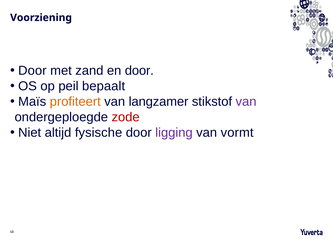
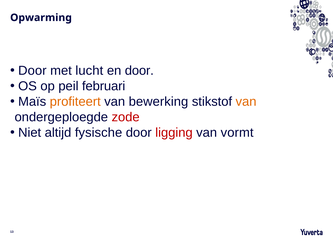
Voorziening: Voorziening -> Opwarming (41, 18)
zand: zand -> lucht (89, 71)
bepaalt: bepaalt -> februari (104, 86)
langzamer: langzamer -> bewerking (158, 102)
van colour: purple -> orange (246, 102)
ligging colour: purple -> red (174, 133)
